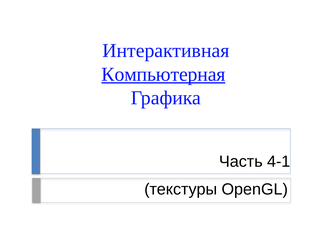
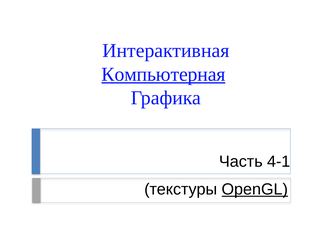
OpenGL underline: none -> present (255, 189)
